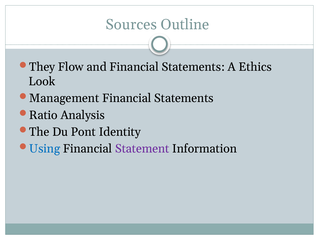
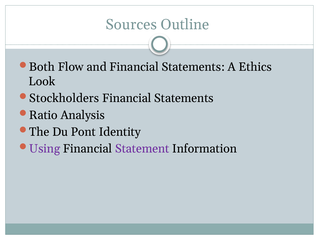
They: They -> Both (42, 67)
Management: Management -> Stockholders (64, 98)
Using colour: blue -> purple (45, 148)
